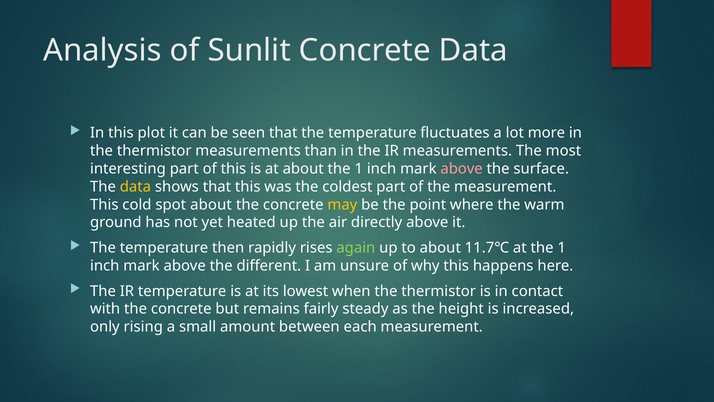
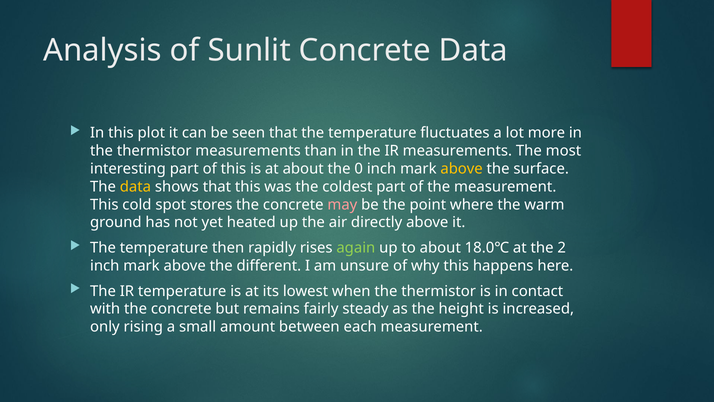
about the 1: 1 -> 0 (359, 169)
above colour: pink -> yellow (462, 169)
spot about: about -> stores (211, 204)
may colour: yellow -> pink (342, 204)
11.7℃: 11.7℃ -> 18.0℃ (487, 248)
at the 1: 1 -> 2 (562, 248)
